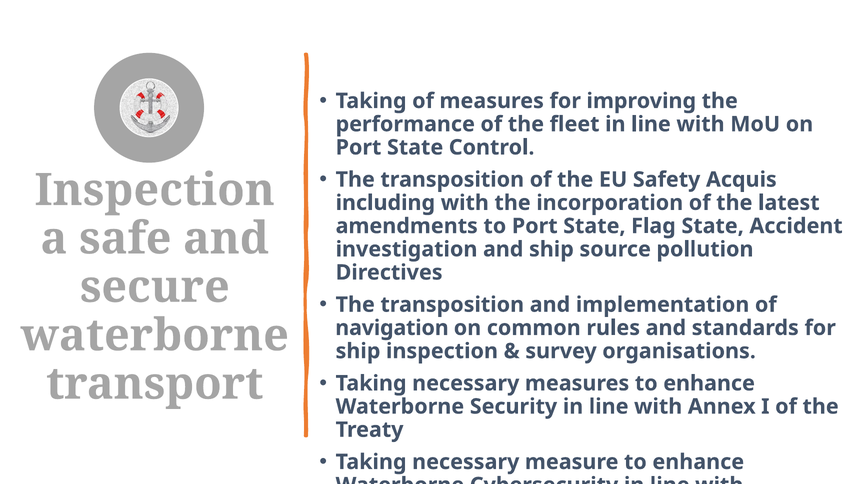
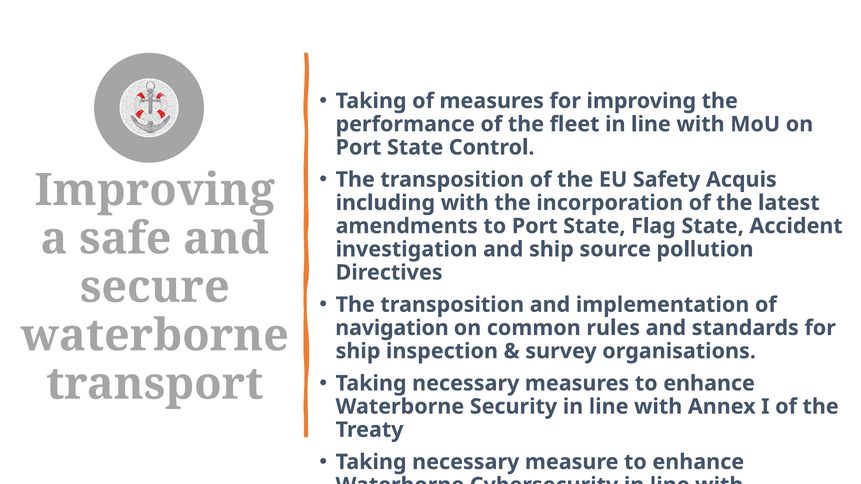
Inspection: Inspection -> Improving (155, 190)
